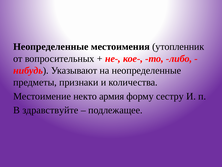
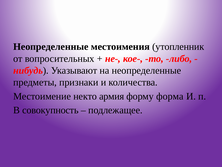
сестру: сестру -> форма (170, 96)
здравствуйте: здравствуйте -> совокупность (50, 110)
